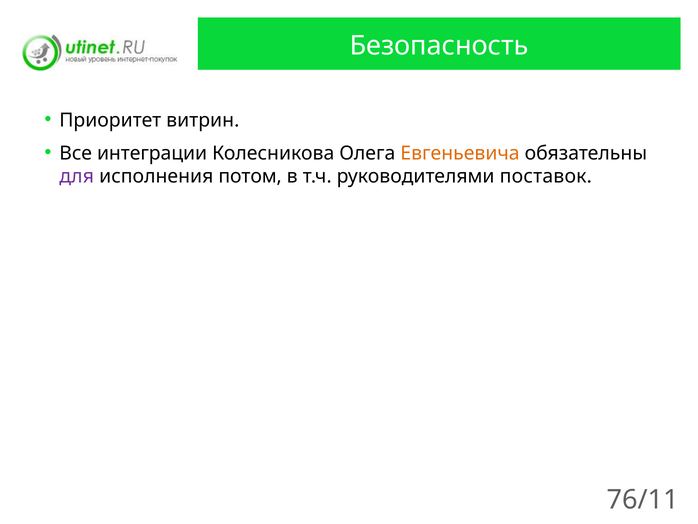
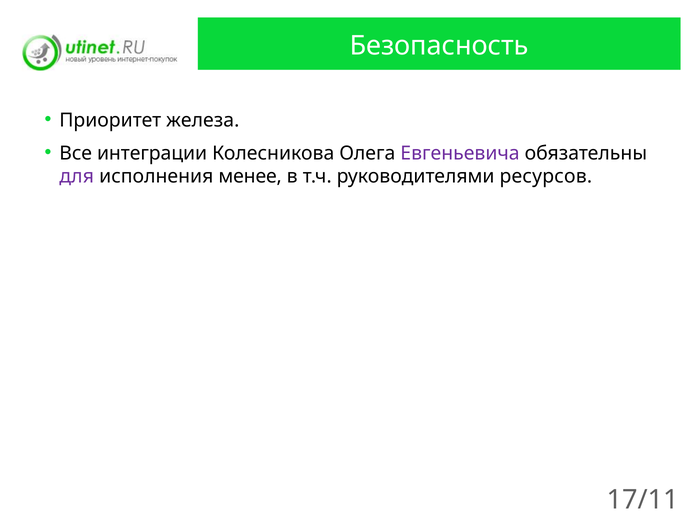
витрин: витрин -> железа (203, 120)
Евгеньевича colour: orange -> purple (460, 153)
потом: потом -> менее (250, 176)
поставок: поставок -> ресурсов (546, 176)
76/11: 76/11 -> 17/11 (643, 499)
